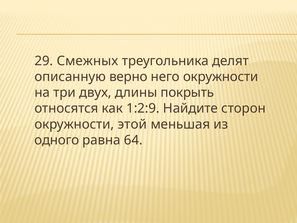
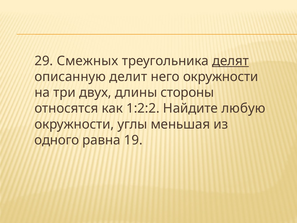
делят underline: none -> present (230, 61)
верно: верно -> делит (128, 77)
покрыть: покрыть -> стороны (187, 92)
1:2:9: 1:2:9 -> 1:2:2 (143, 108)
сторон: сторон -> любую (243, 108)
этой: этой -> углы (132, 124)
64: 64 -> 19 (133, 140)
